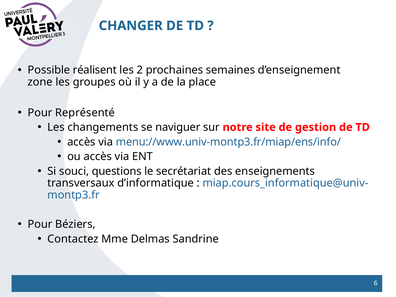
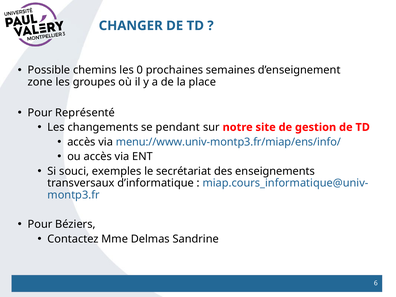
réalisent: réalisent -> chemins (95, 70)
2: 2 -> 0 (140, 70)
naviguer: naviguer -> pendant (178, 127)
questions: questions -> exemples (117, 171)
